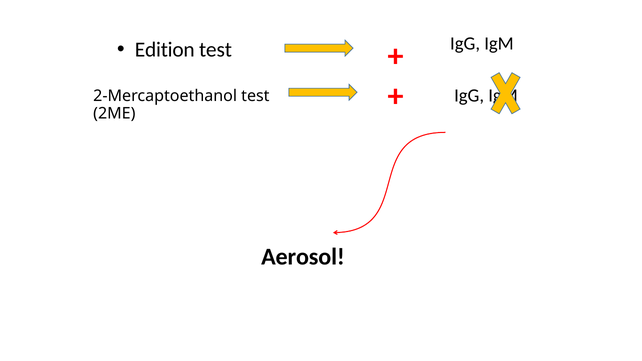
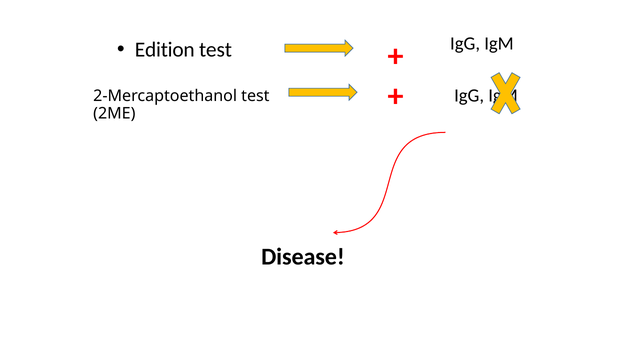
Aerosol: Aerosol -> Disease (303, 257)
